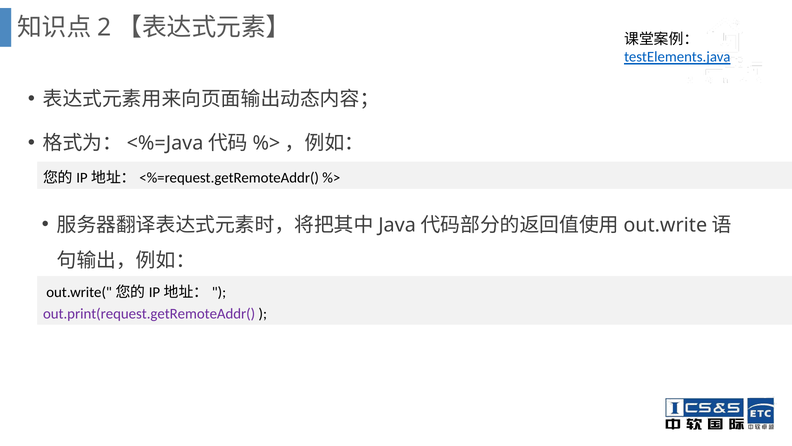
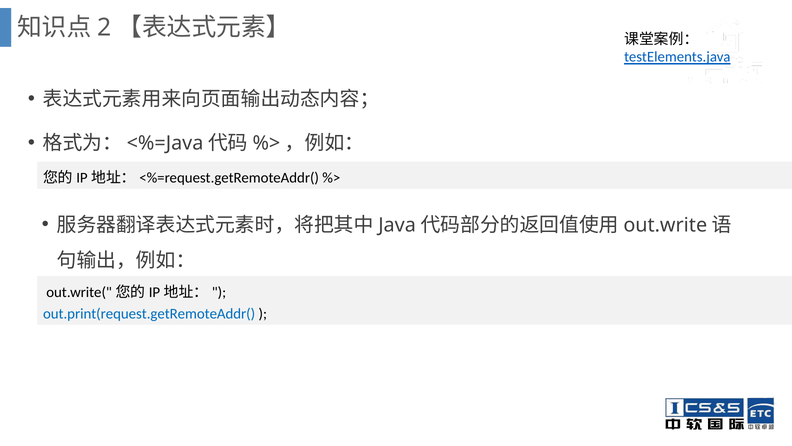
out.print(request.getRemoteAddr( colour: purple -> blue (149, 314)
